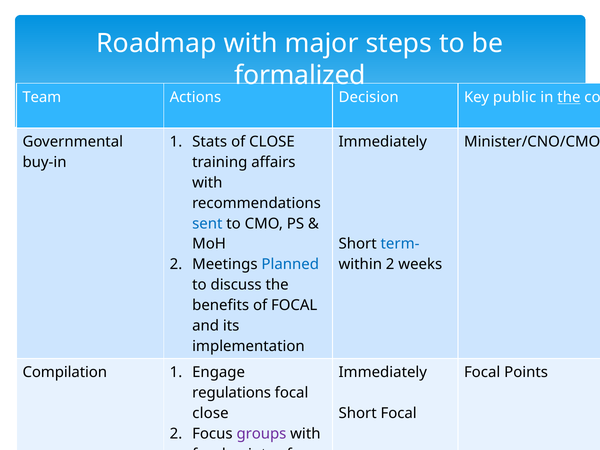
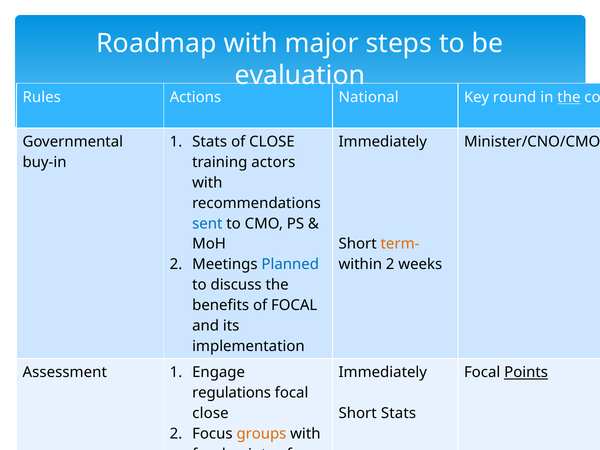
formalized: formalized -> evaluation (300, 75)
Team: Team -> Rules (42, 97)
Actions Decision: Decision -> National (369, 97)
Key public: public -> round (515, 97)
training affairs: affairs -> actors (273, 162)
term- colour: blue -> orange (400, 244)
Compilation: Compilation -> Assessment (65, 373)
Points underline: none -> present (526, 373)
Short Focal: Focal -> Stats (399, 413)
groups colour: purple -> orange (261, 434)
